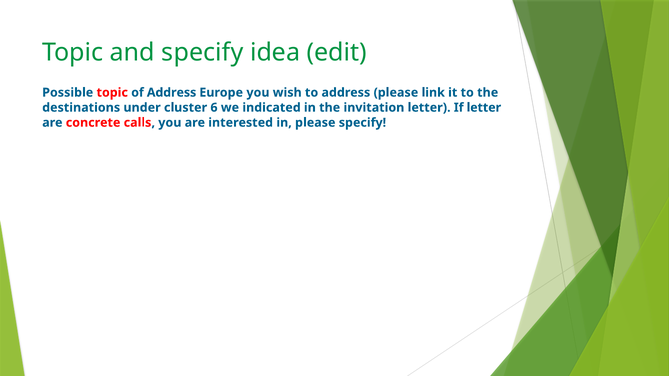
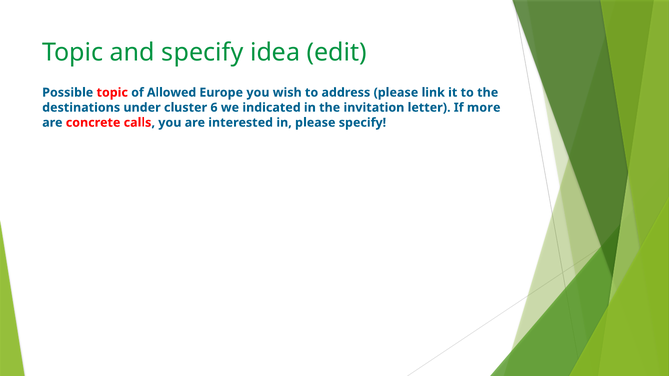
of Address: Address -> Allowed (172, 93)
If letter: letter -> more (484, 108)
